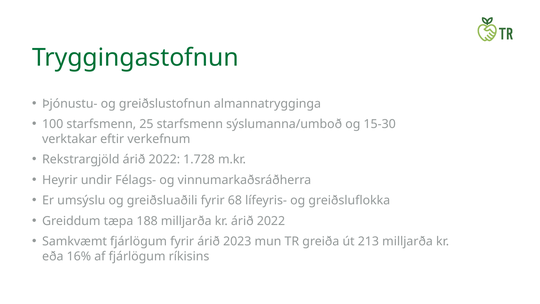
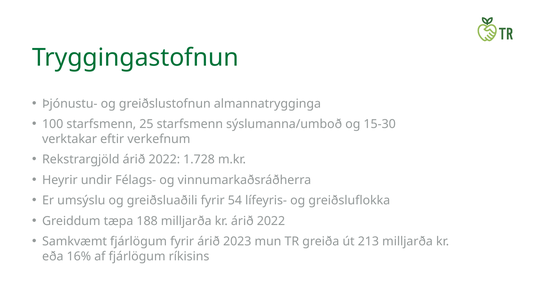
68: 68 -> 54 (235, 200)
